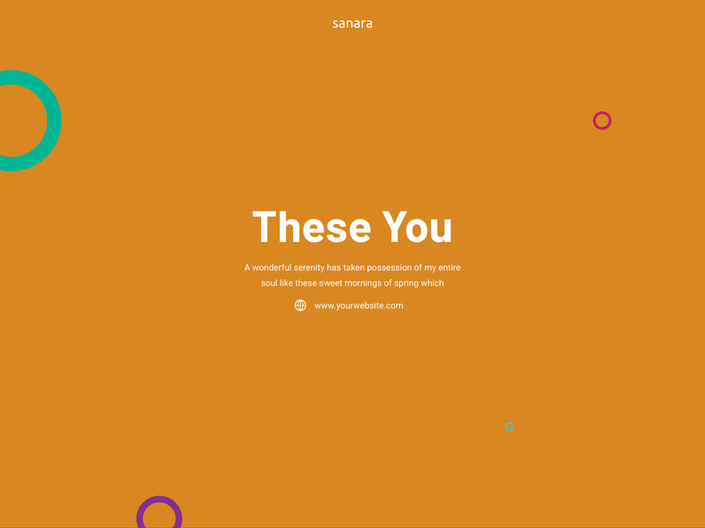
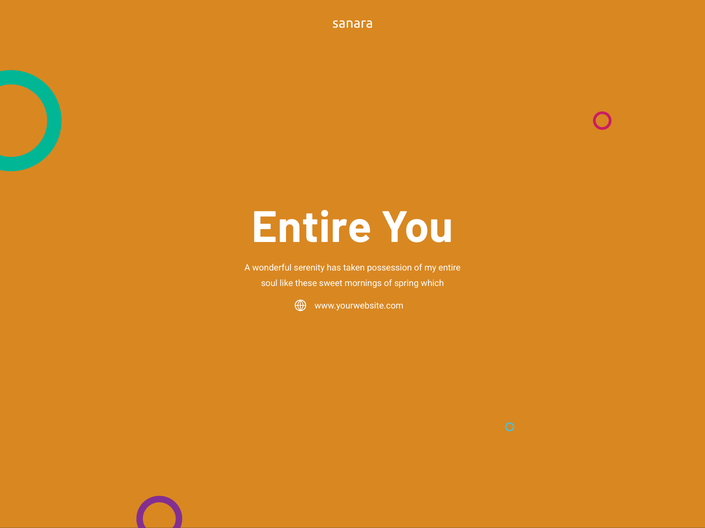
These: These -> Entire (312, 228)
